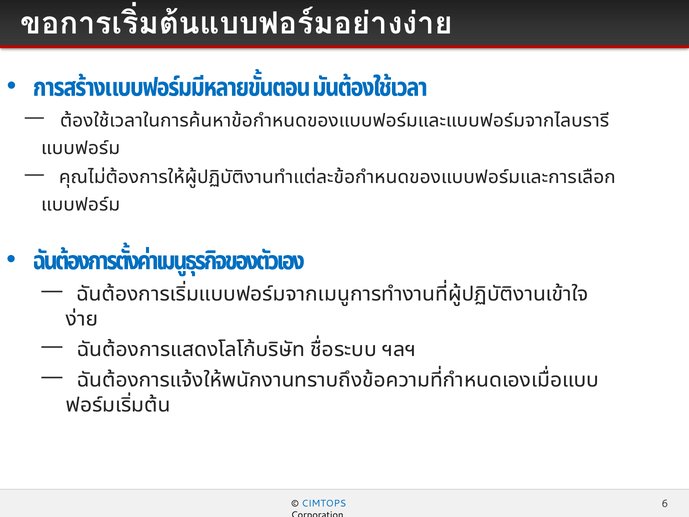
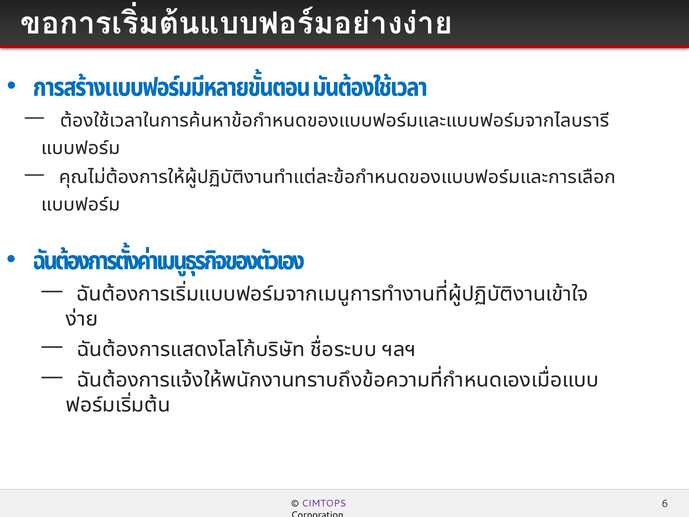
CIMTOPS colour: blue -> purple (324, 504)
